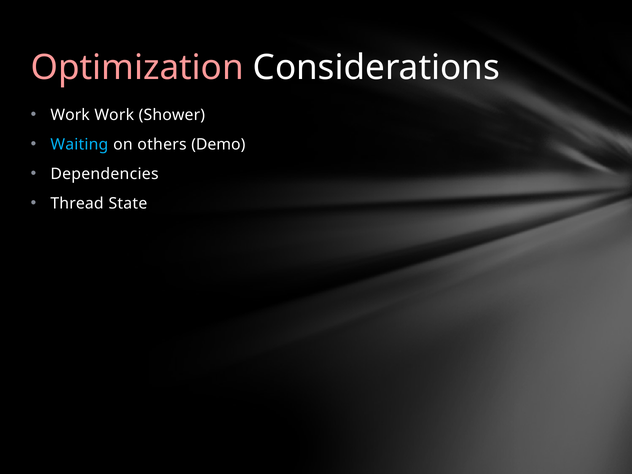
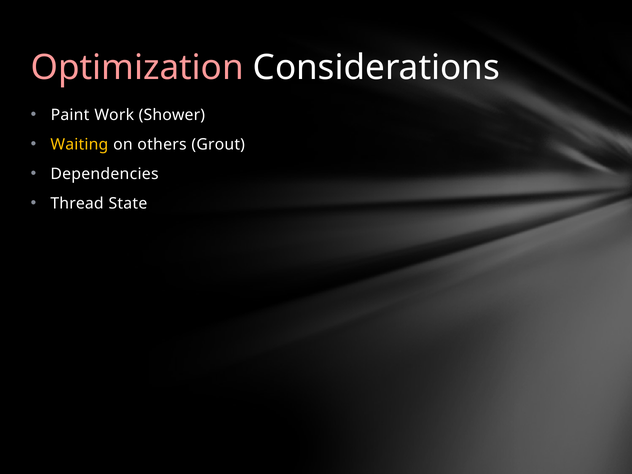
Work: Work -> Paint (70, 115)
Waiting colour: light blue -> yellow (79, 144)
Demo: Demo -> Grout (218, 144)
